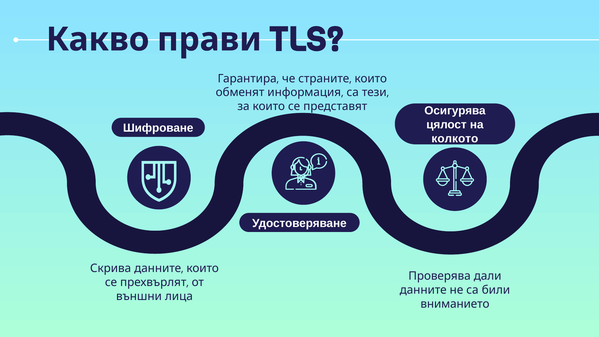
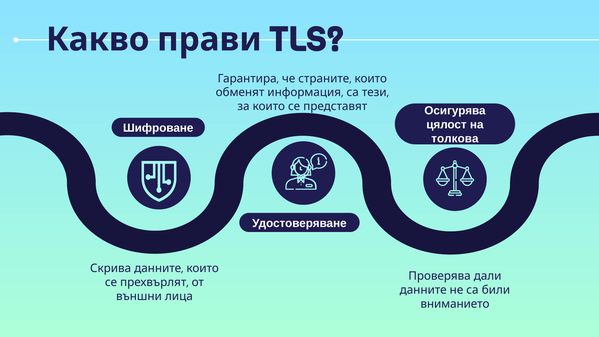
колкото: колкото -> толкова (455, 139)
